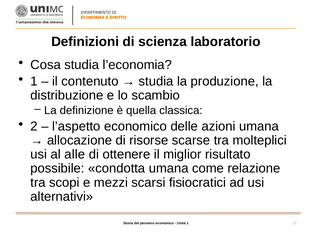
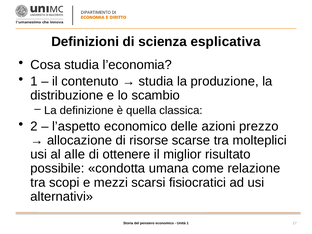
laboratorio: laboratorio -> esplicativa (226, 42)
azioni umana: umana -> prezzo (259, 126)
